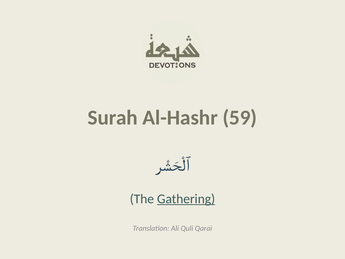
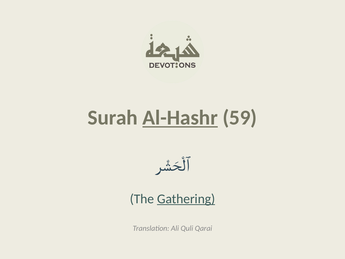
Al-Hashr underline: none -> present (180, 118)
